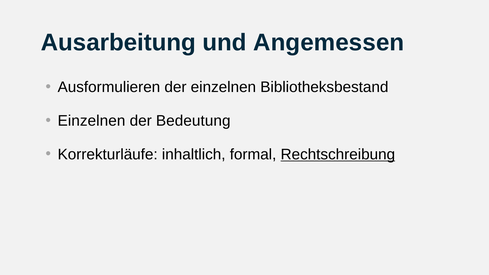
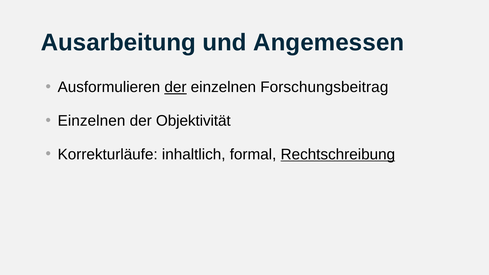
der underline: none -> present (175, 87)
Bibliotheksbestand: Bibliotheksbestand -> Forschungsbeitrag (324, 87)
Bedeutung: Bedeutung -> Objektivität (193, 121)
